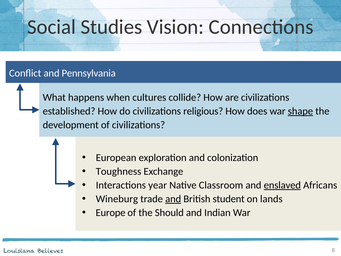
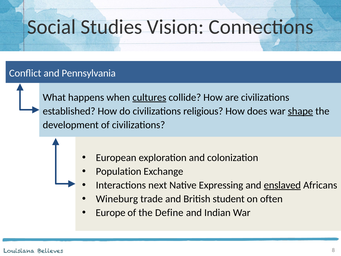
cultures underline: none -> present (149, 97)
Toughness: Toughness -> Population (119, 171)
year: year -> next (158, 185)
Classroom: Classroom -> Expressing (221, 185)
and underline: present -> none (173, 199)
lands: lands -> often (271, 199)
Should: Should -> Define (169, 212)
